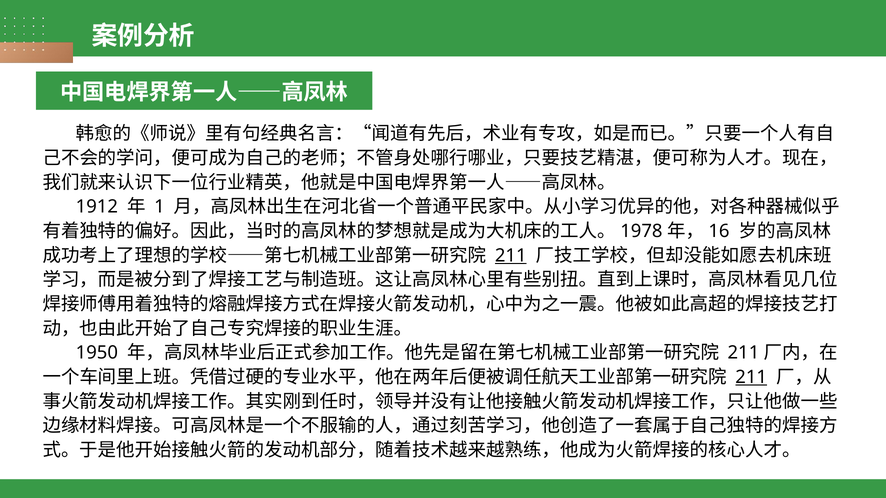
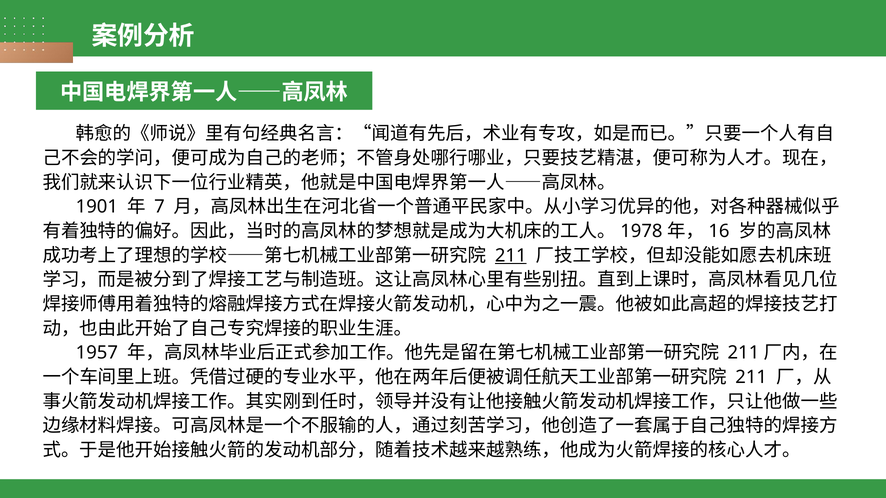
1912: 1912 -> 1901 (97, 207)
1: 1 -> 7 (160, 207)
1950: 1950 -> 1957 (97, 353)
211 underline: present -> none (751, 377)
